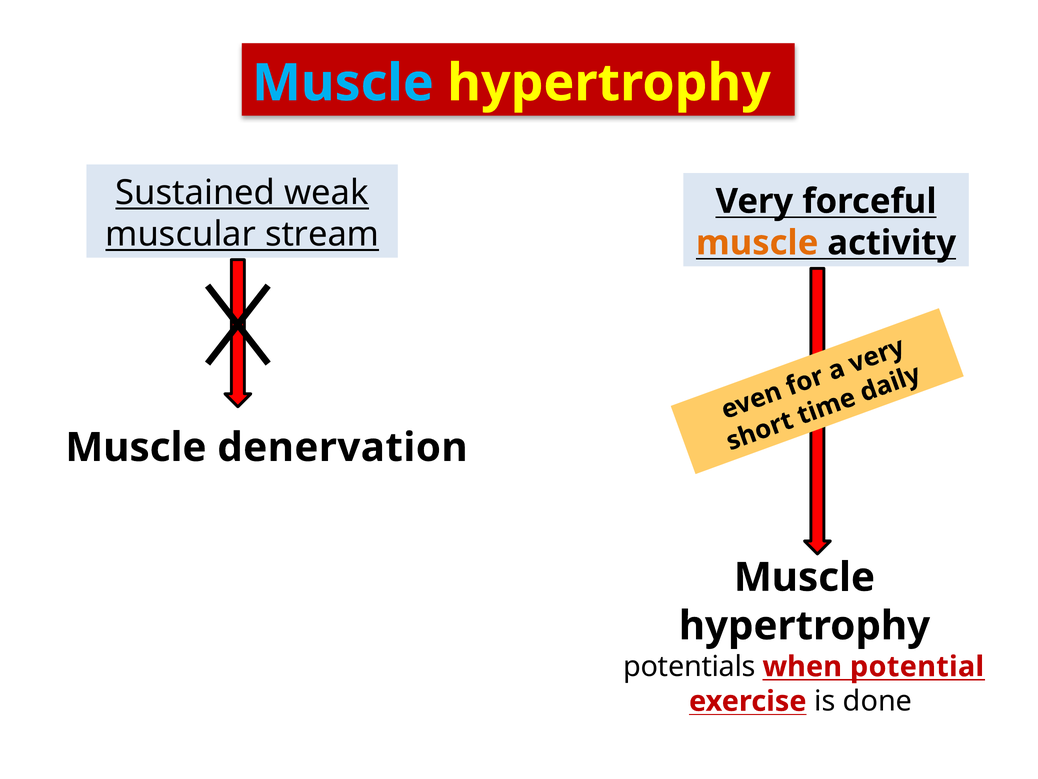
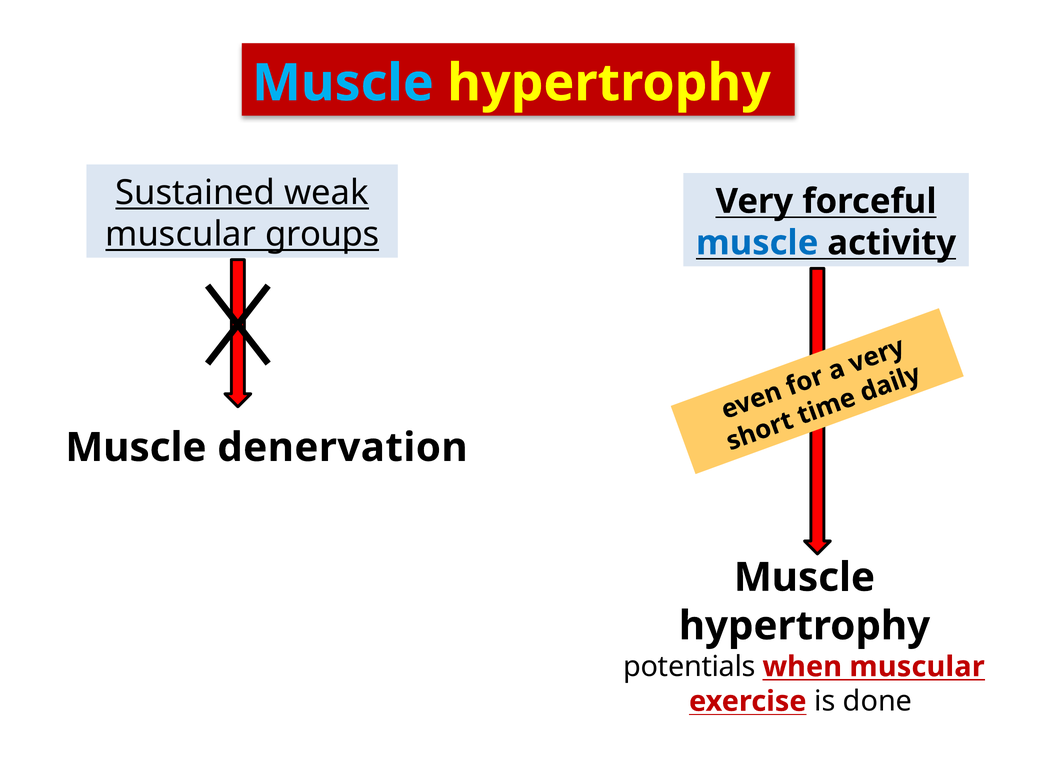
stream: stream -> groups (322, 234)
muscle colour: orange -> blue (757, 243)
when potential: potential -> muscular (917, 666)
